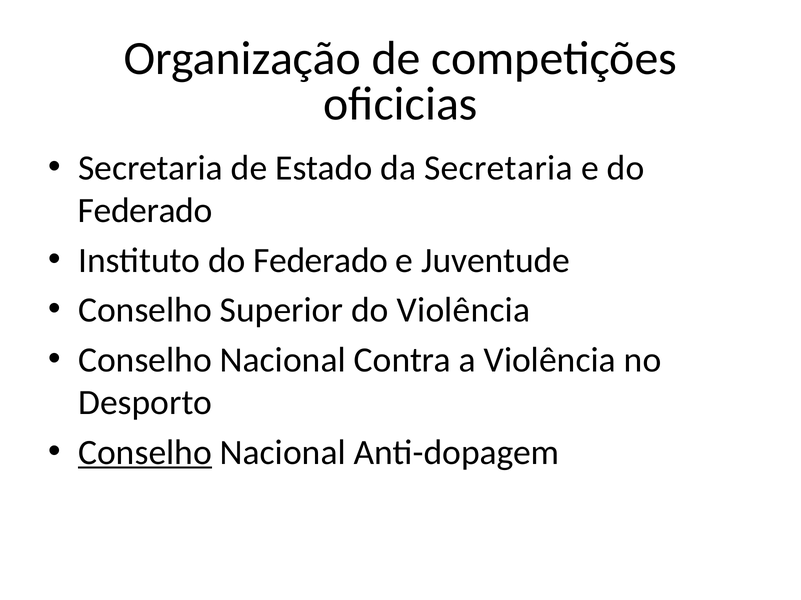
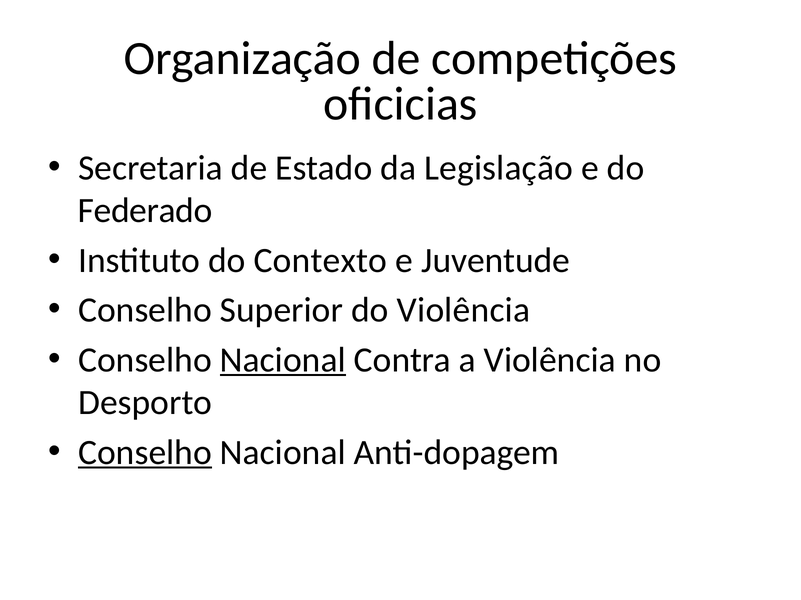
da Secretaria: Secretaria -> Legislação (499, 168)
Instituto do Federado: Federado -> Contexto (320, 261)
Nacional underline: none -> present (283, 360)
